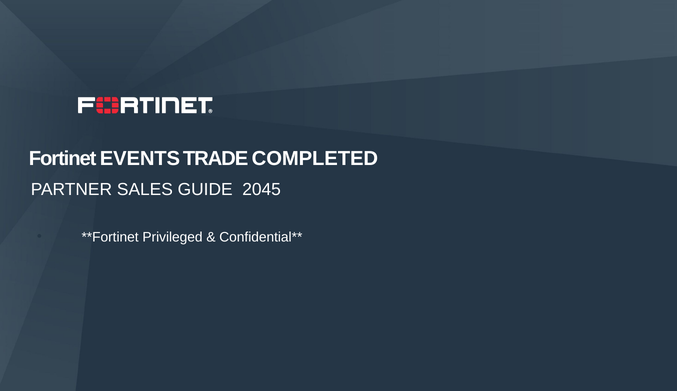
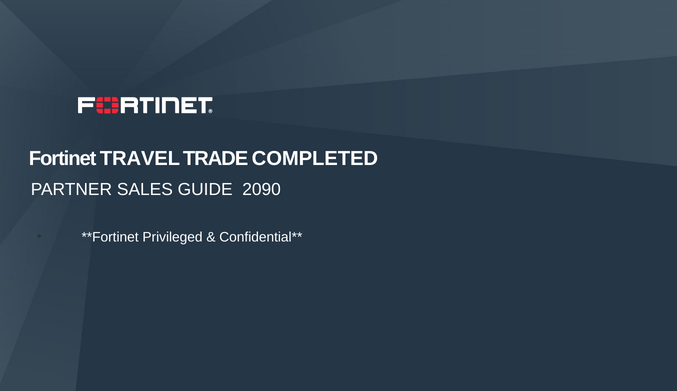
EVENTS: EVENTS -> TRAVEL (140, 158)
2045: 2045 -> 2090 (262, 189)
